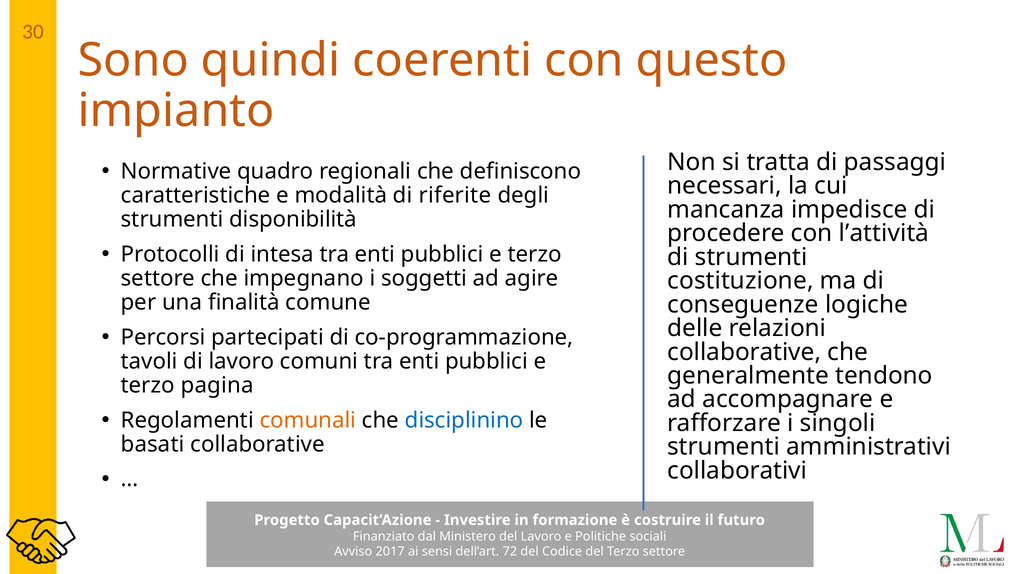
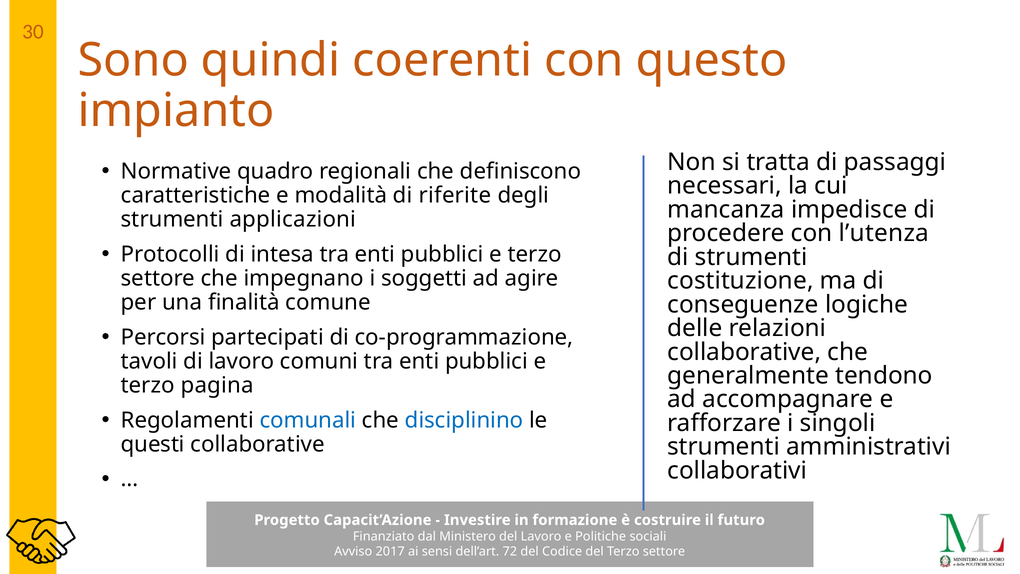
disponibilità: disponibilità -> applicazioni (293, 219)
l’attività: l’attività -> l’utenza (884, 233)
comunali colour: orange -> blue (308, 420)
basati: basati -> questi (153, 444)
